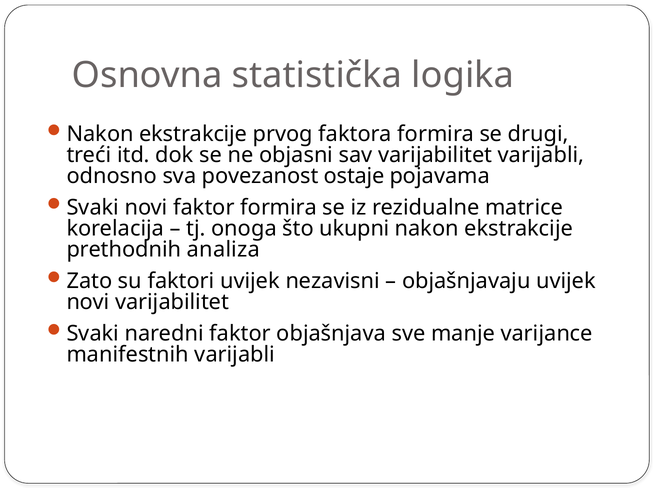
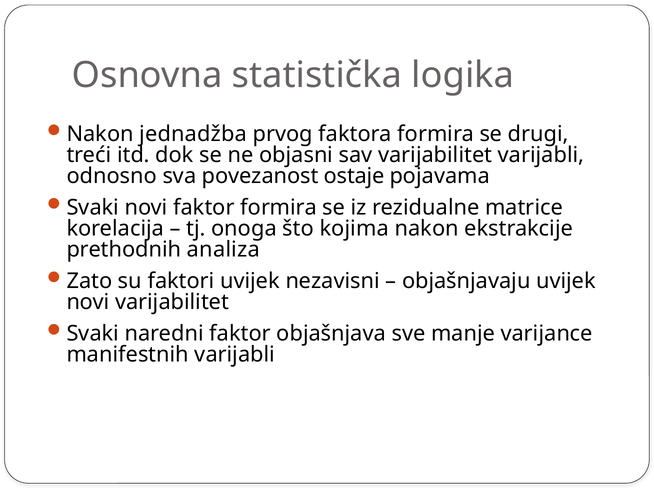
ekstrakcije: ekstrakcije -> jednadžba (193, 134)
ukupni: ukupni -> kojima (354, 229)
